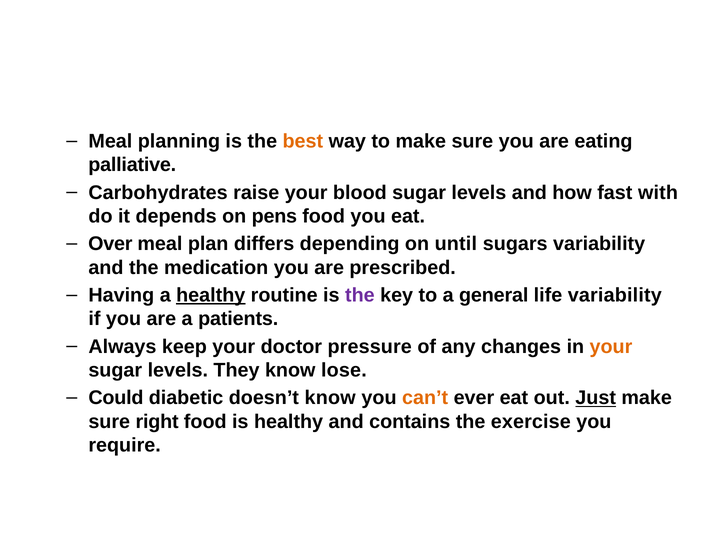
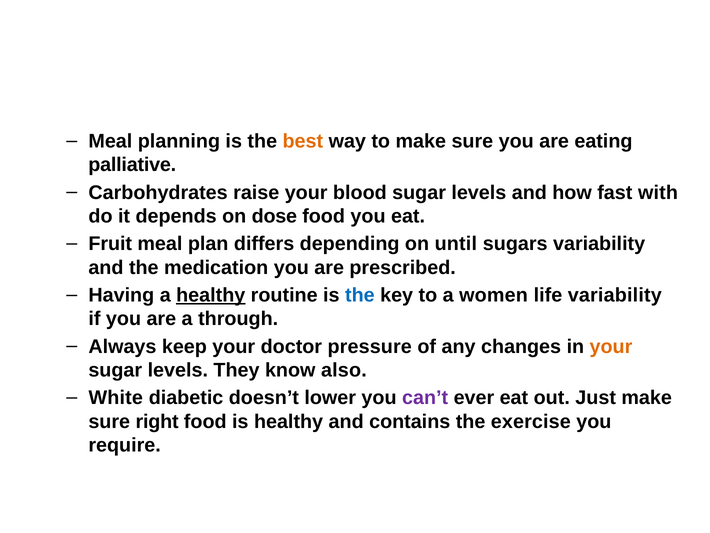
pens: pens -> dose (274, 216)
Over: Over -> Fruit (110, 244)
the colour: purple -> blue (360, 295)
general: general -> women (494, 295)
patients: patients -> through (238, 319)
lose: lose -> also (344, 370)
Could: Could -> White (116, 397)
doesn’t know: know -> lower (330, 397)
can’t colour: orange -> purple (425, 397)
Just underline: present -> none (596, 397)
